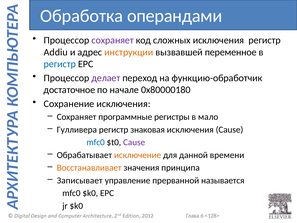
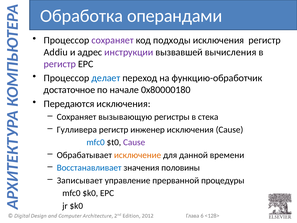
сложных: сложных -> подходы (172, 40)
инструкции colour: orange -> purple (129, 52)
переменное: переменное -> вычисления (231, 52)
регистр colour: blue -> purple (60, 64)
делает colour: purple -> blue (106, 78)
Сохранение: Сохранение -> Передаются (69, 104)
программные: программные -> вызывающую (125, 117)
мало: мало -> стека (208, 117)
знаковая: знаковая -> инженер (148, 129)
Восстанавливает colour: orange -> blue (89, 168)
принципа: принципа -> половины (181, 168)
называется: называется -> процедуры (223, 180)
